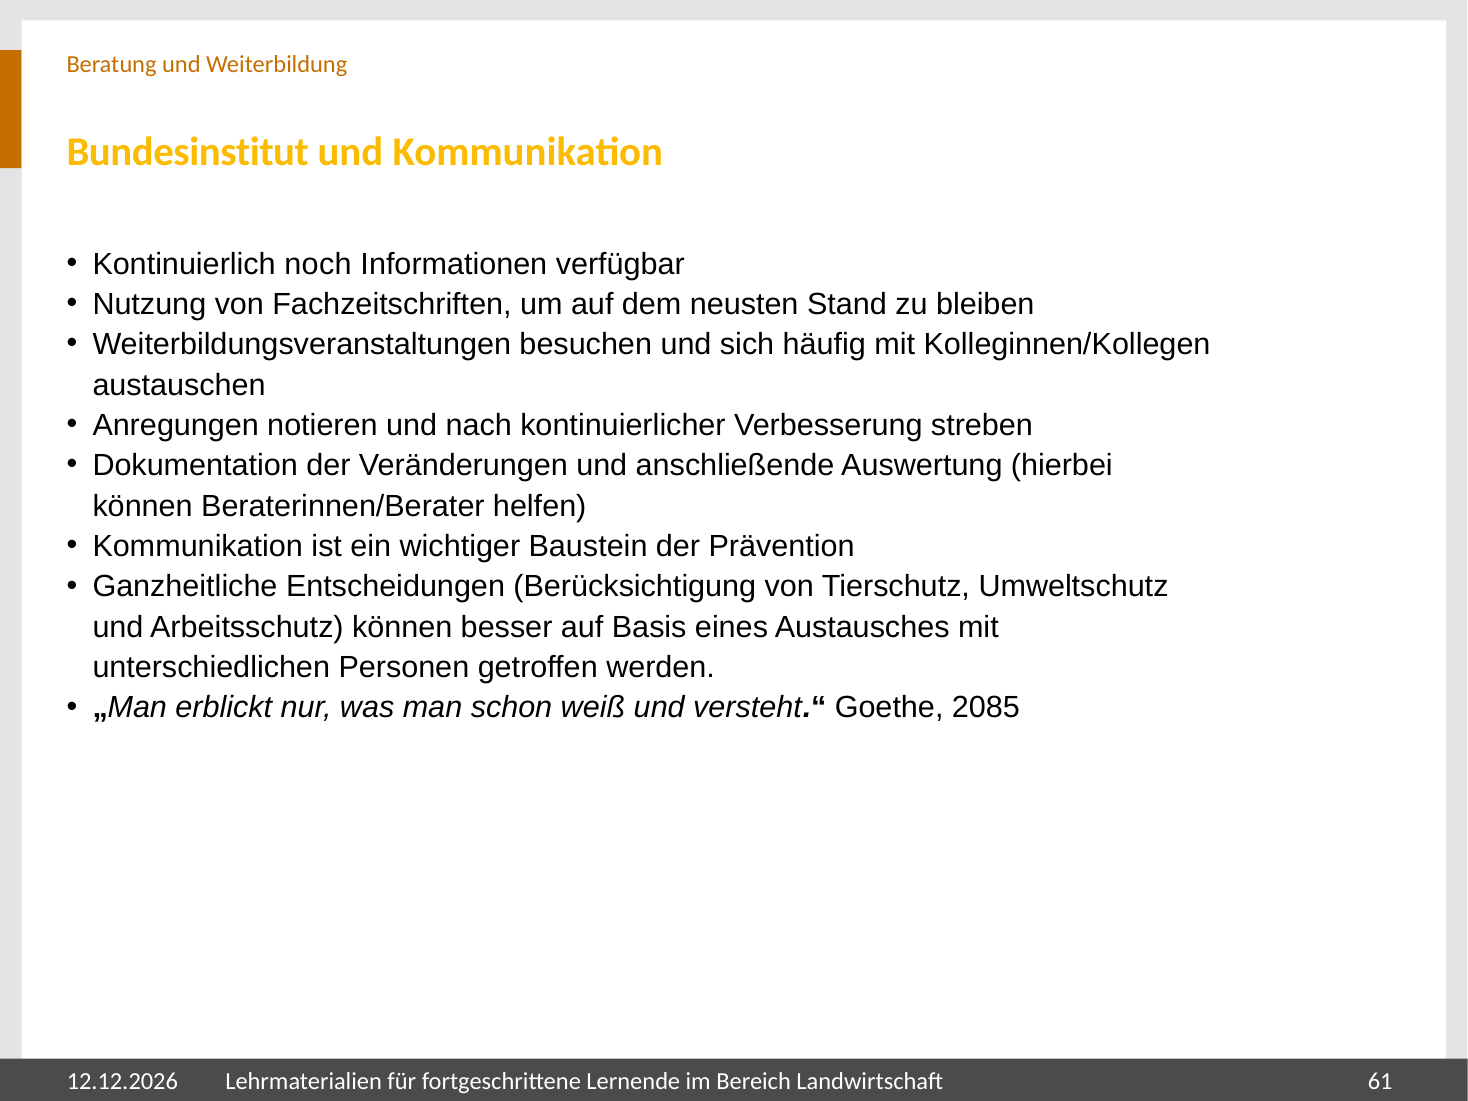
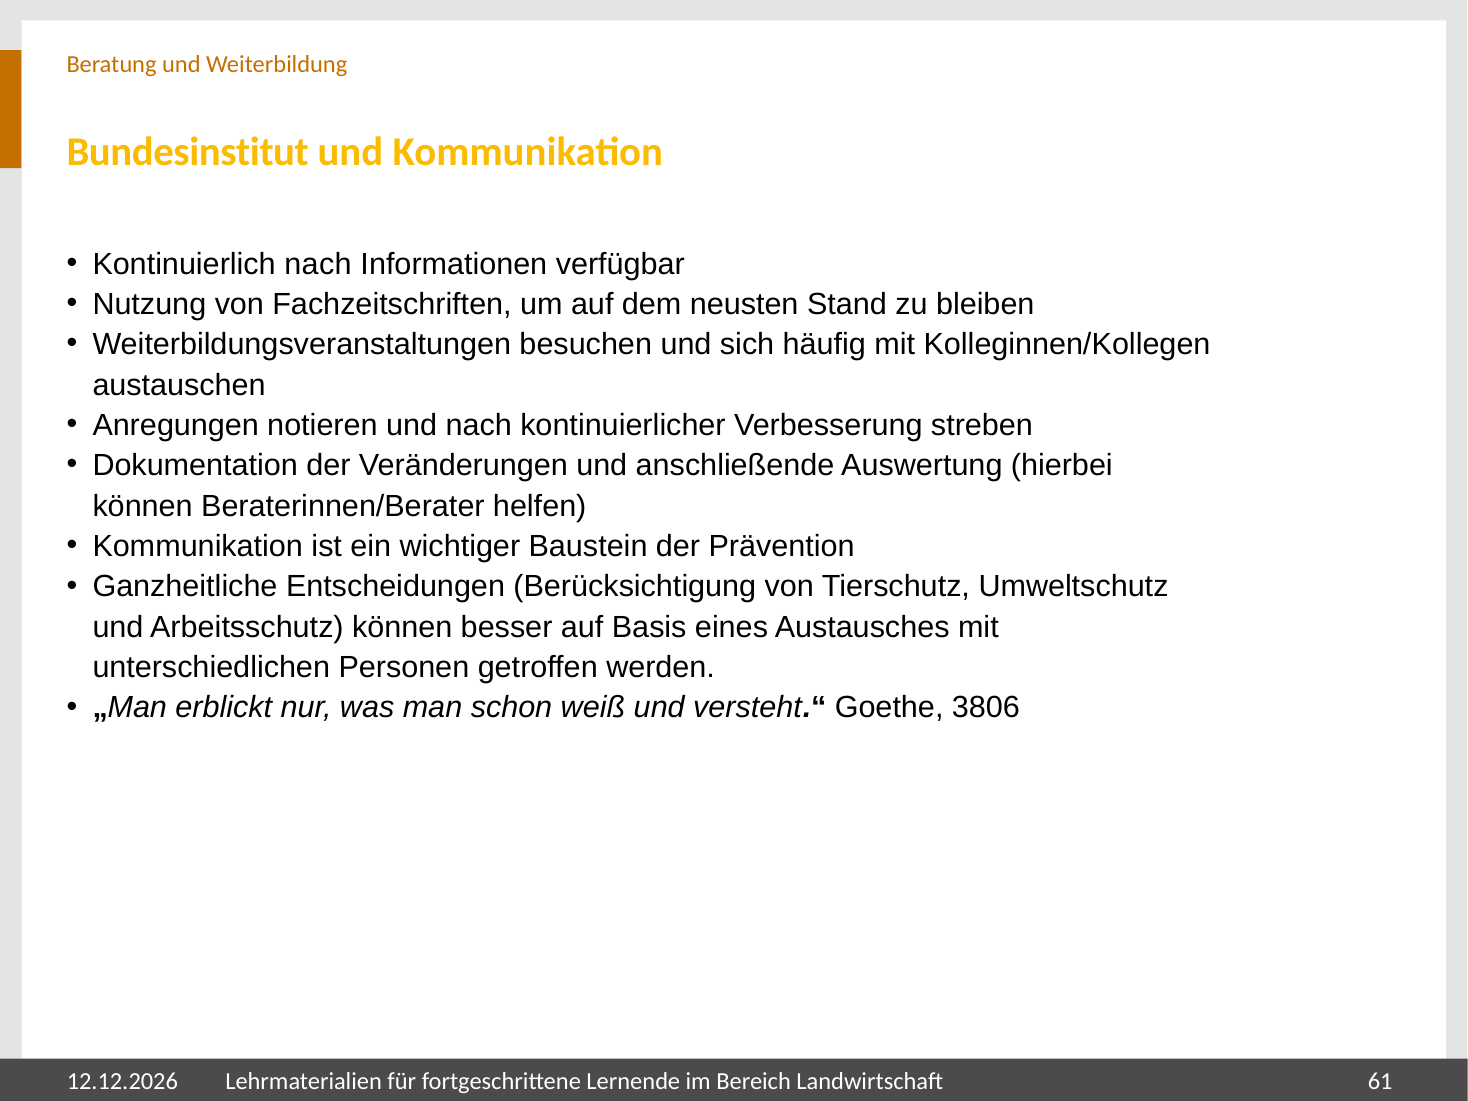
Kontinuierlich noch: noch -> nach (318, 264)
2085: 2085 -> 3806 (986, 708)
